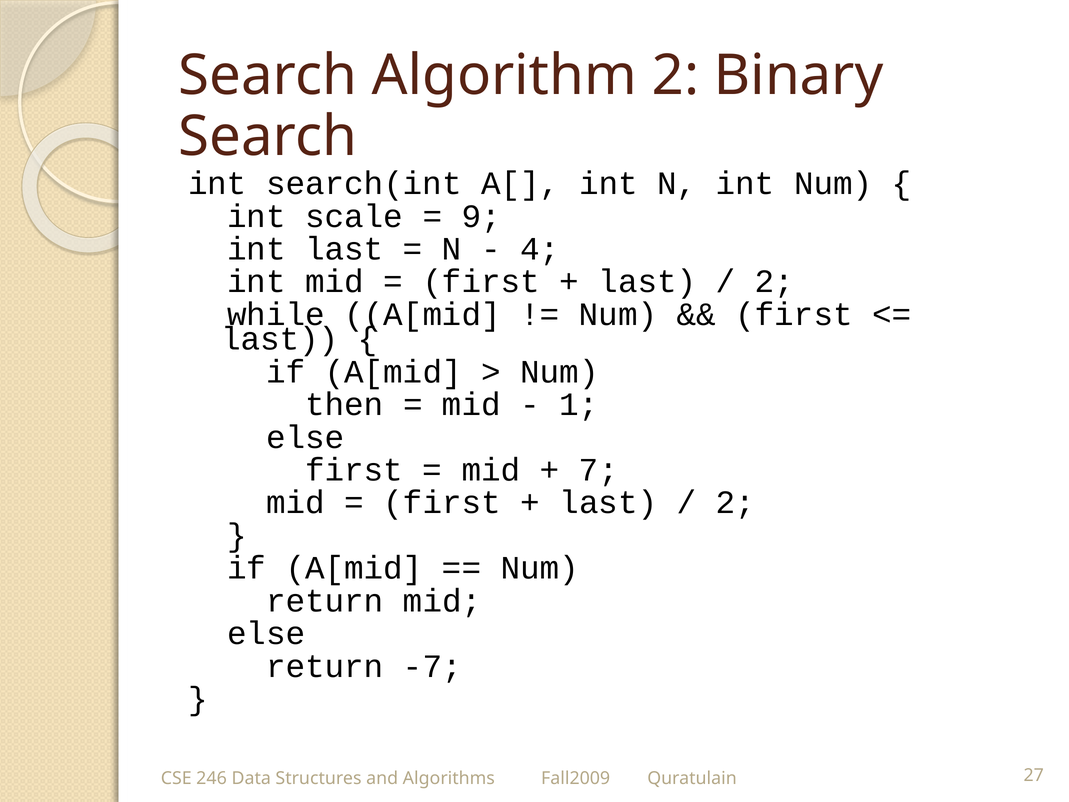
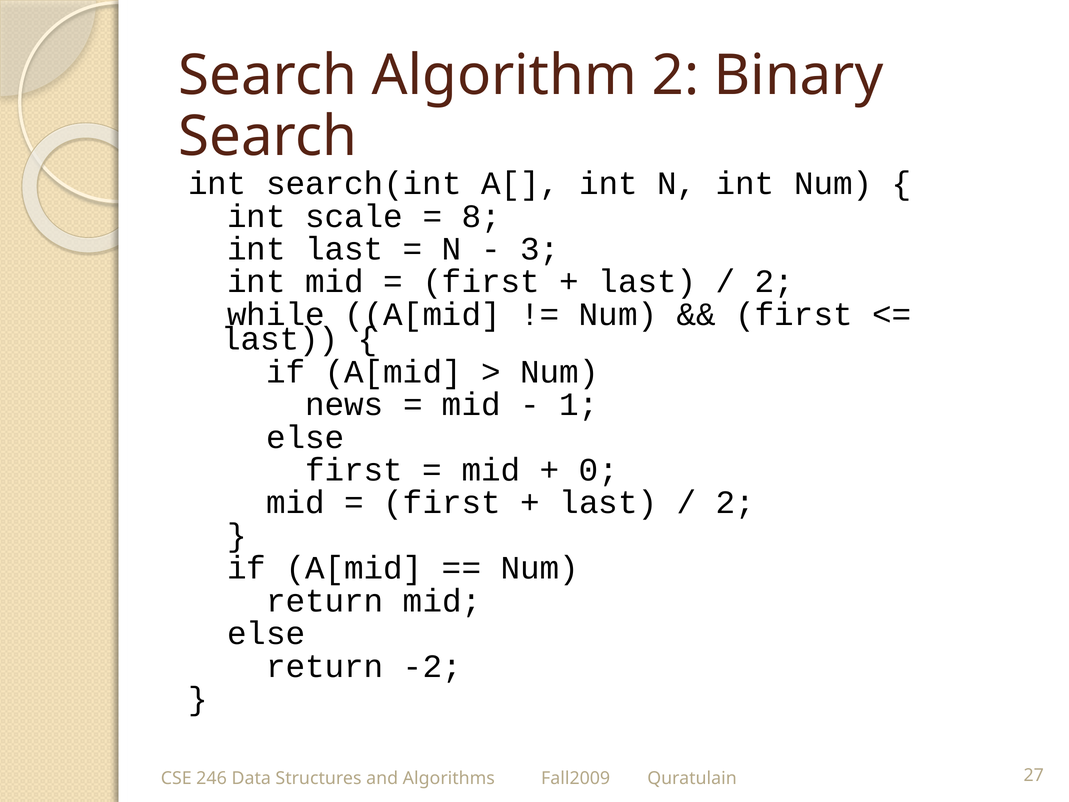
9: 9 -> 8 (481, 216)
4: 4 -> 3 (540, 249)
then: then -> news (344, 404)
7: 7 -> 0 (599, 470)
-7: -7 -> -2 (432, 666)
